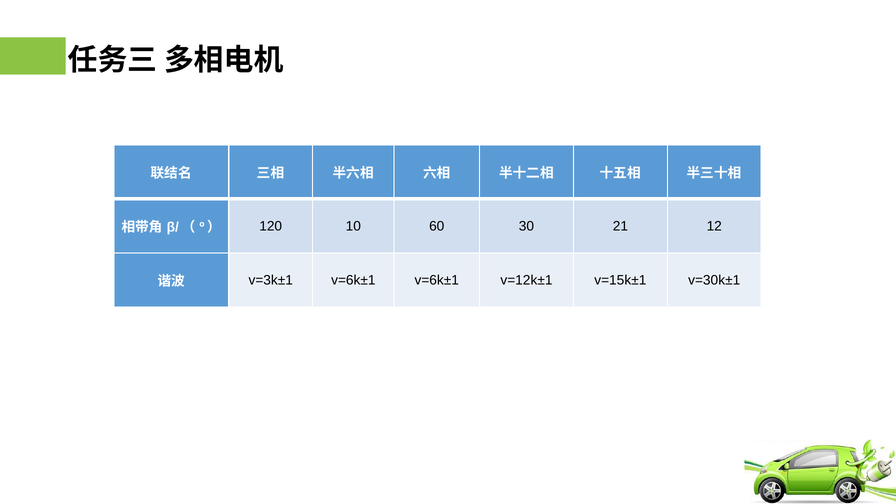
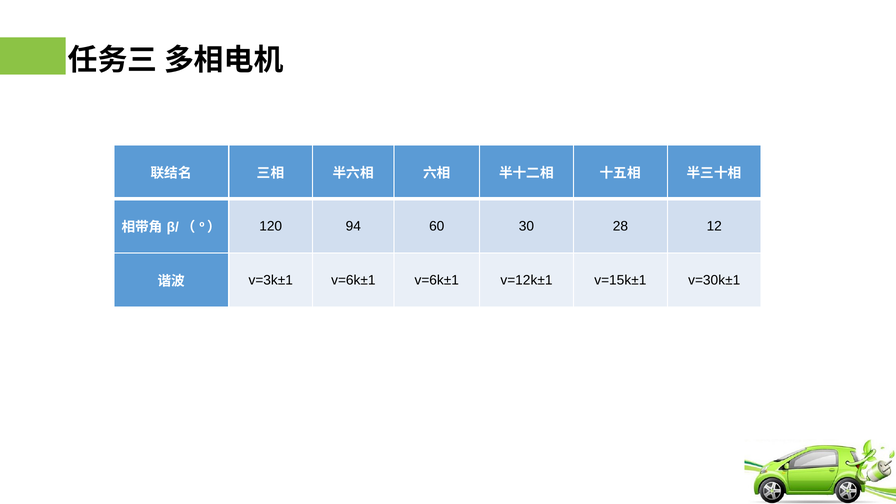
10: 10 -> 94 (353, 226)
21: 21 -> 28 (620, 226)
